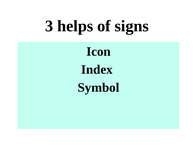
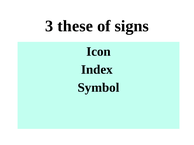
helps: helps -> these (75, 26)
